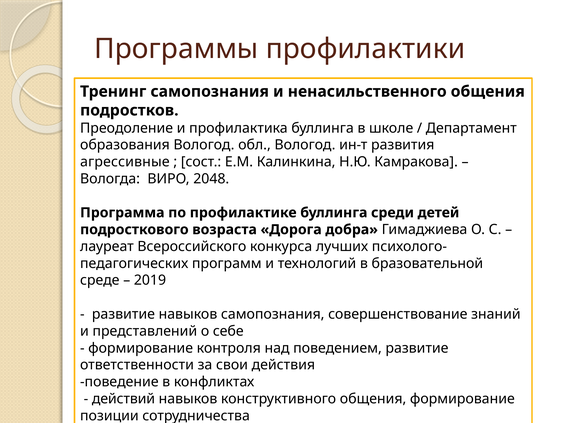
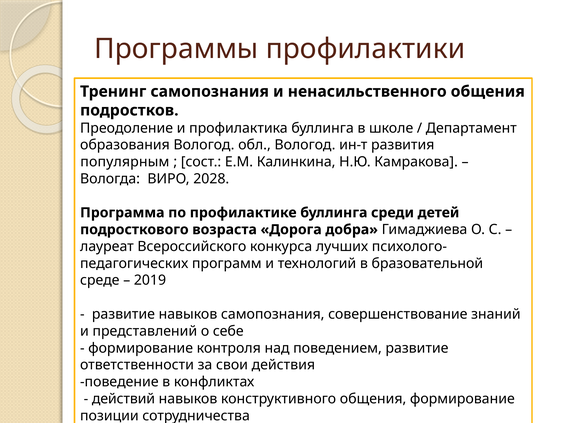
агрессивные: агрессивные -> популярным (125, 162)
2048: 2048 -> 2028 (211, 179)
